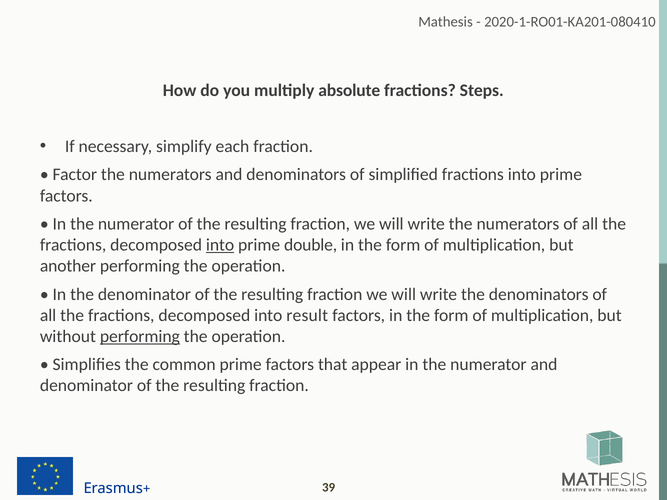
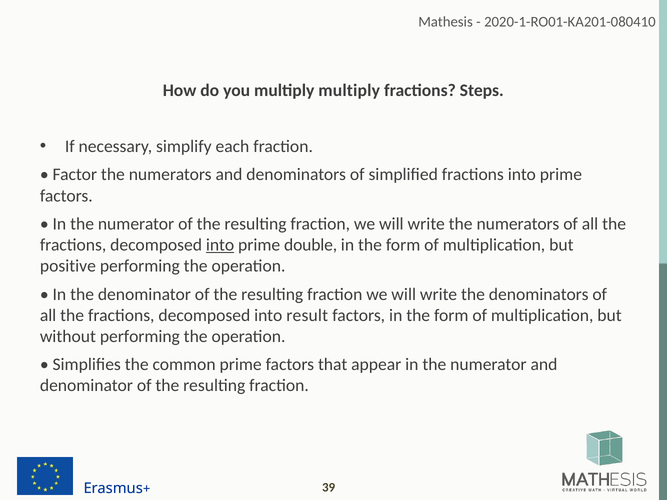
multiply absolute: absolute -> multiply (349, 90)
another: another -> positive (68, 266)
performing underline: present -> none (140, 337)
